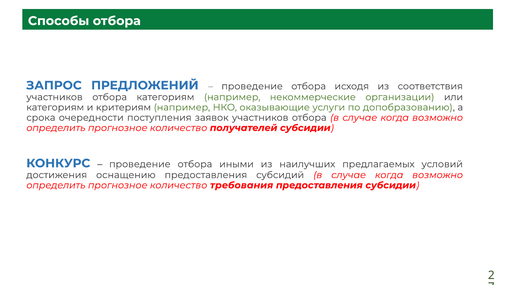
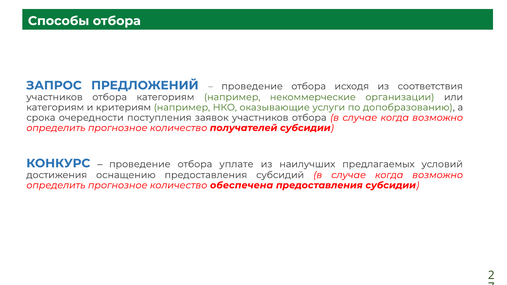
иными: иными -> уплате (236, 164)
требования: требования -> обеспечена (242, 185)
